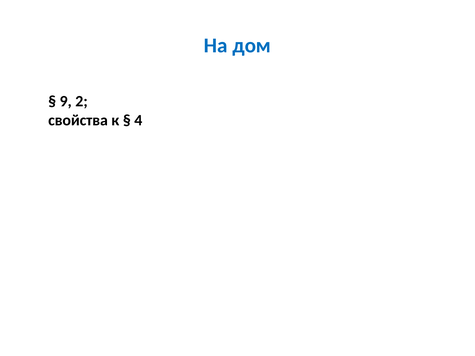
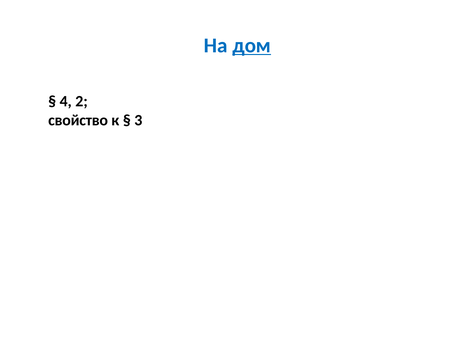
дом underline: none -> present (252, 45)
9: 9 -> 4 (66, 101)
свойства: свойства -> свойство (78, 120)
4: 4 -> 3 (138, 120)
